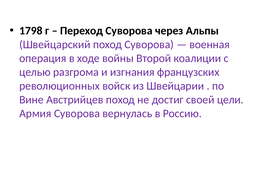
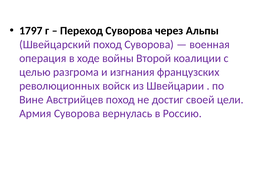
1798: 1798 -> 1797 (31, 31)
